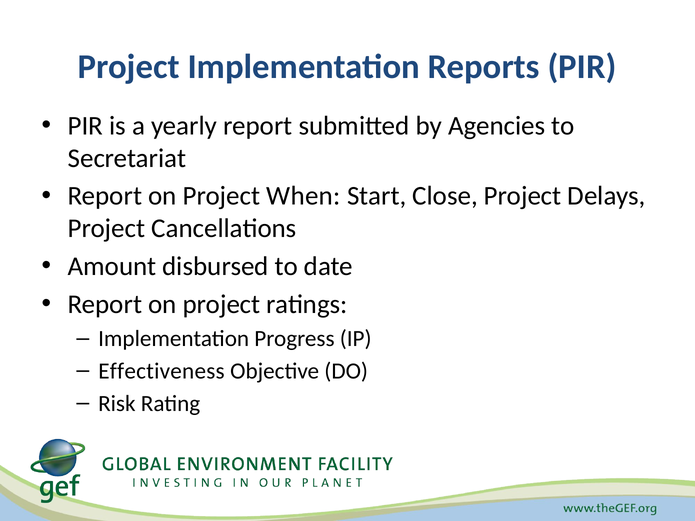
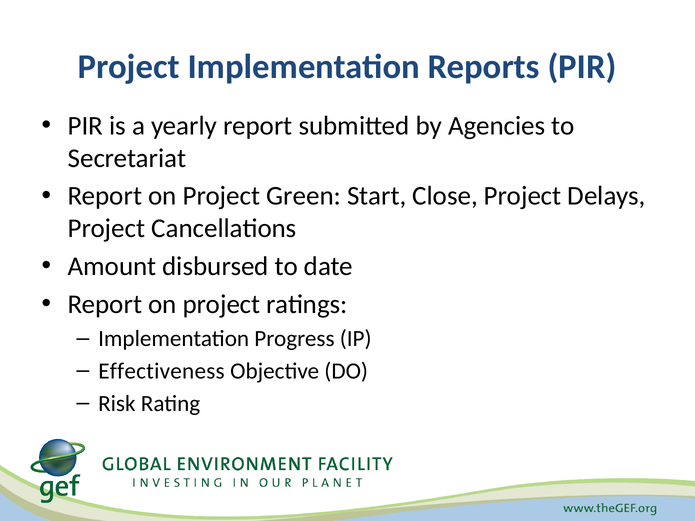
When: When -> Green (304, 196)
